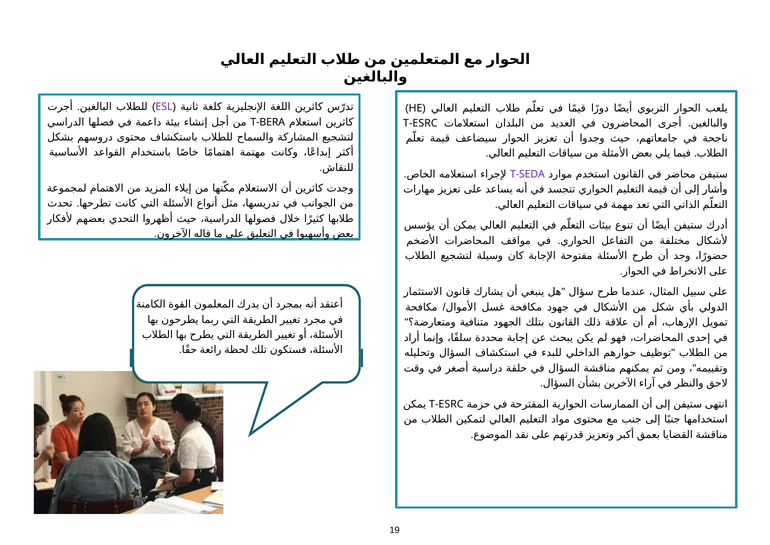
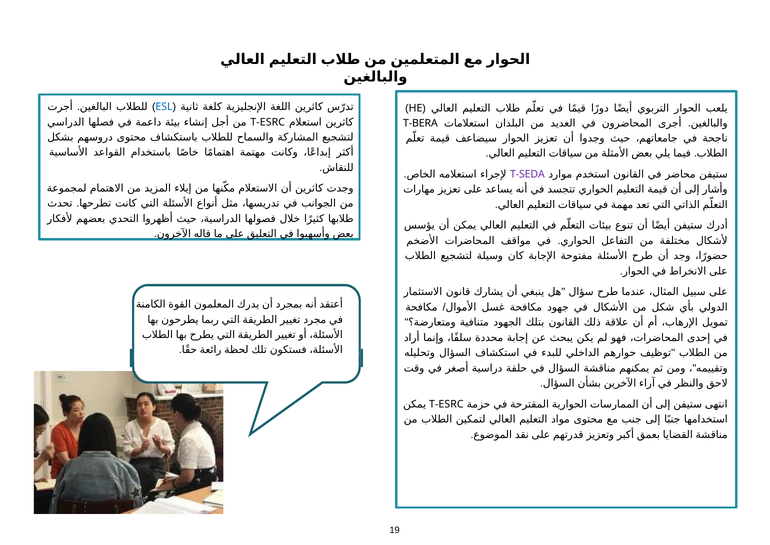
ESL colour: purple -> blue (164, 107)
T-BERA: T-BERA -> T-ESRC (268, 122)
T-ESRC: T-ESRC -> T-BERA (420, 123)
